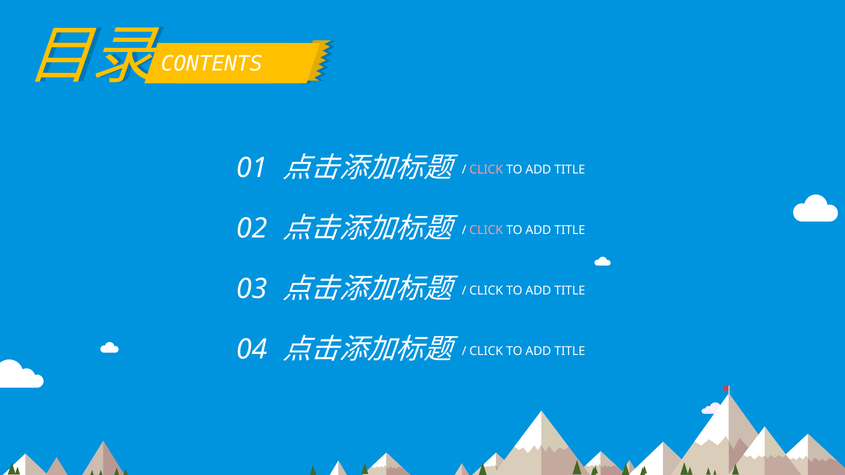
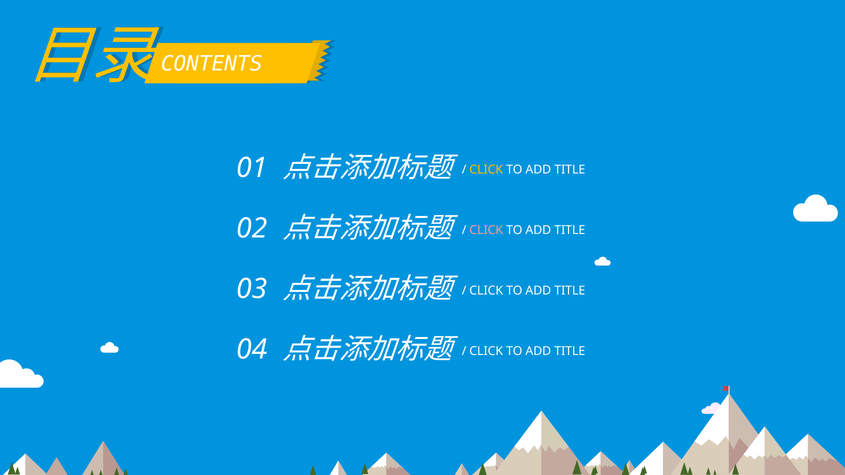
CLICK colour: pink -> yellow (486, 170)
